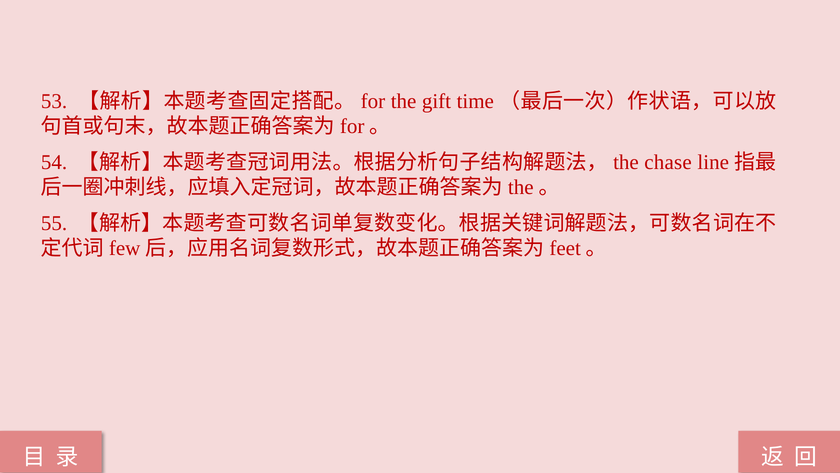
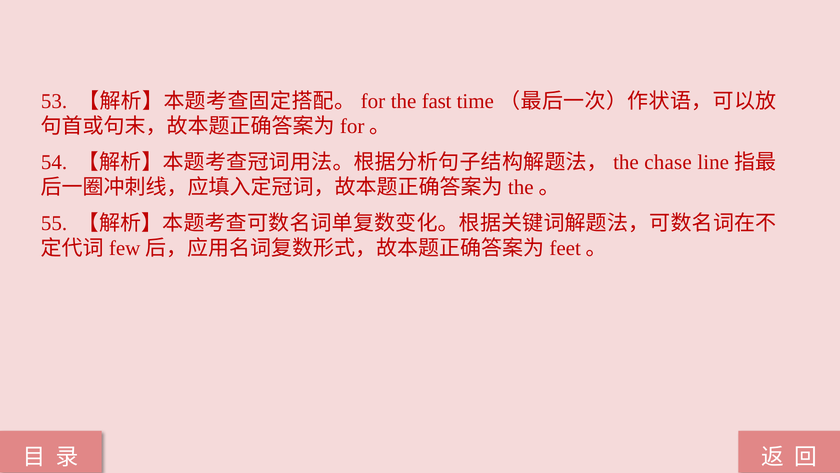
gift: gift -> fast (437, 101)
